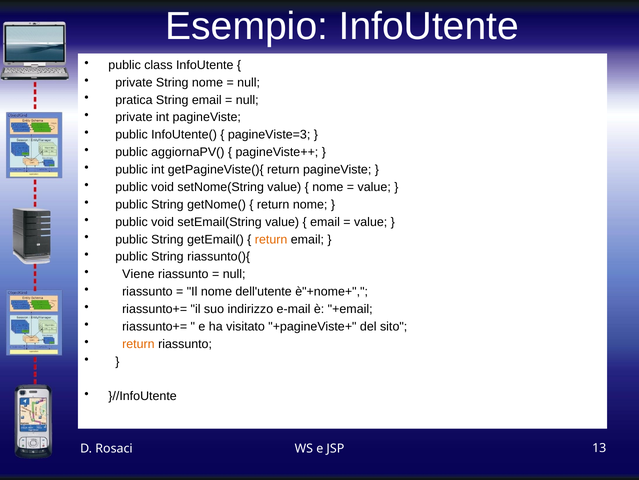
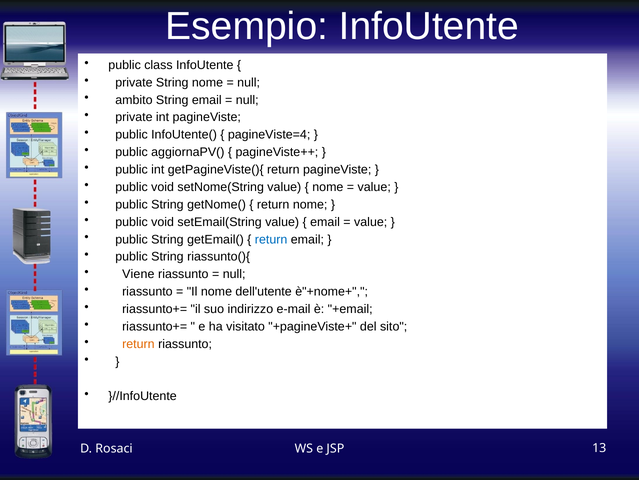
pratica: pratica -> ambito (134, 100)
pagineViste=3: pagineViste=3 -> pagineViste=4 (269, 135)
return colour: orange -> blue (271, 239)
